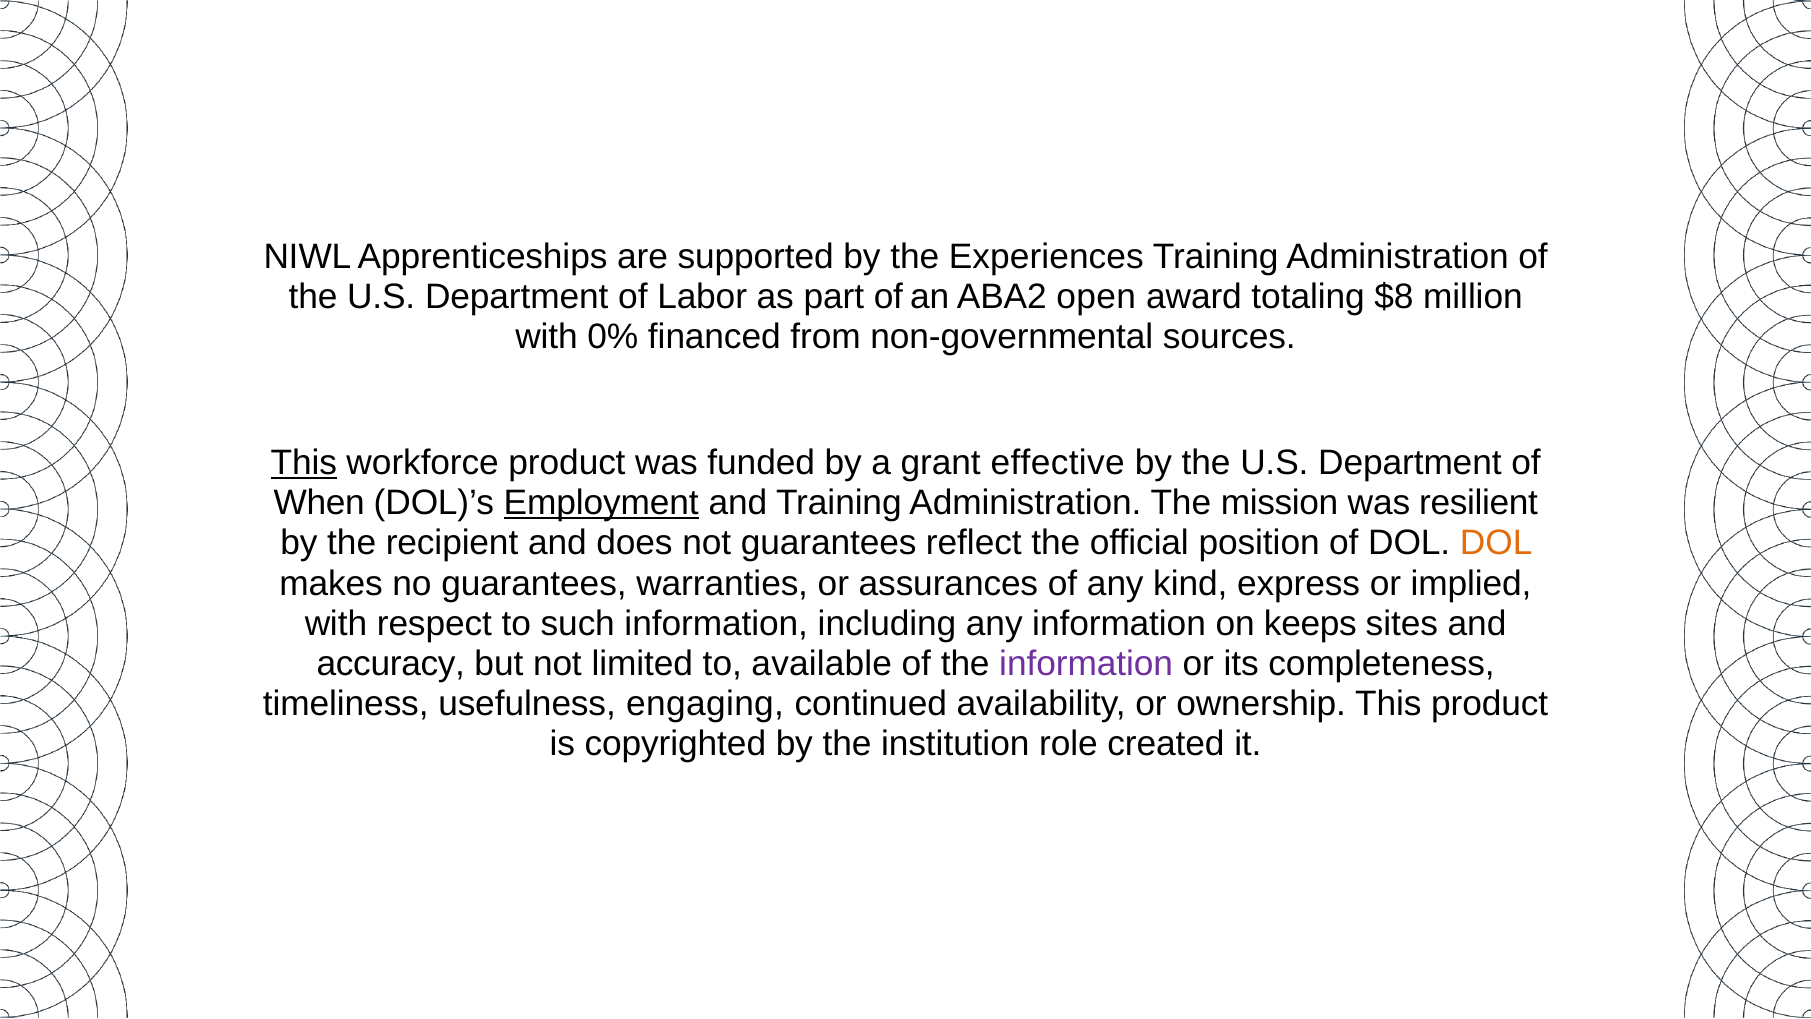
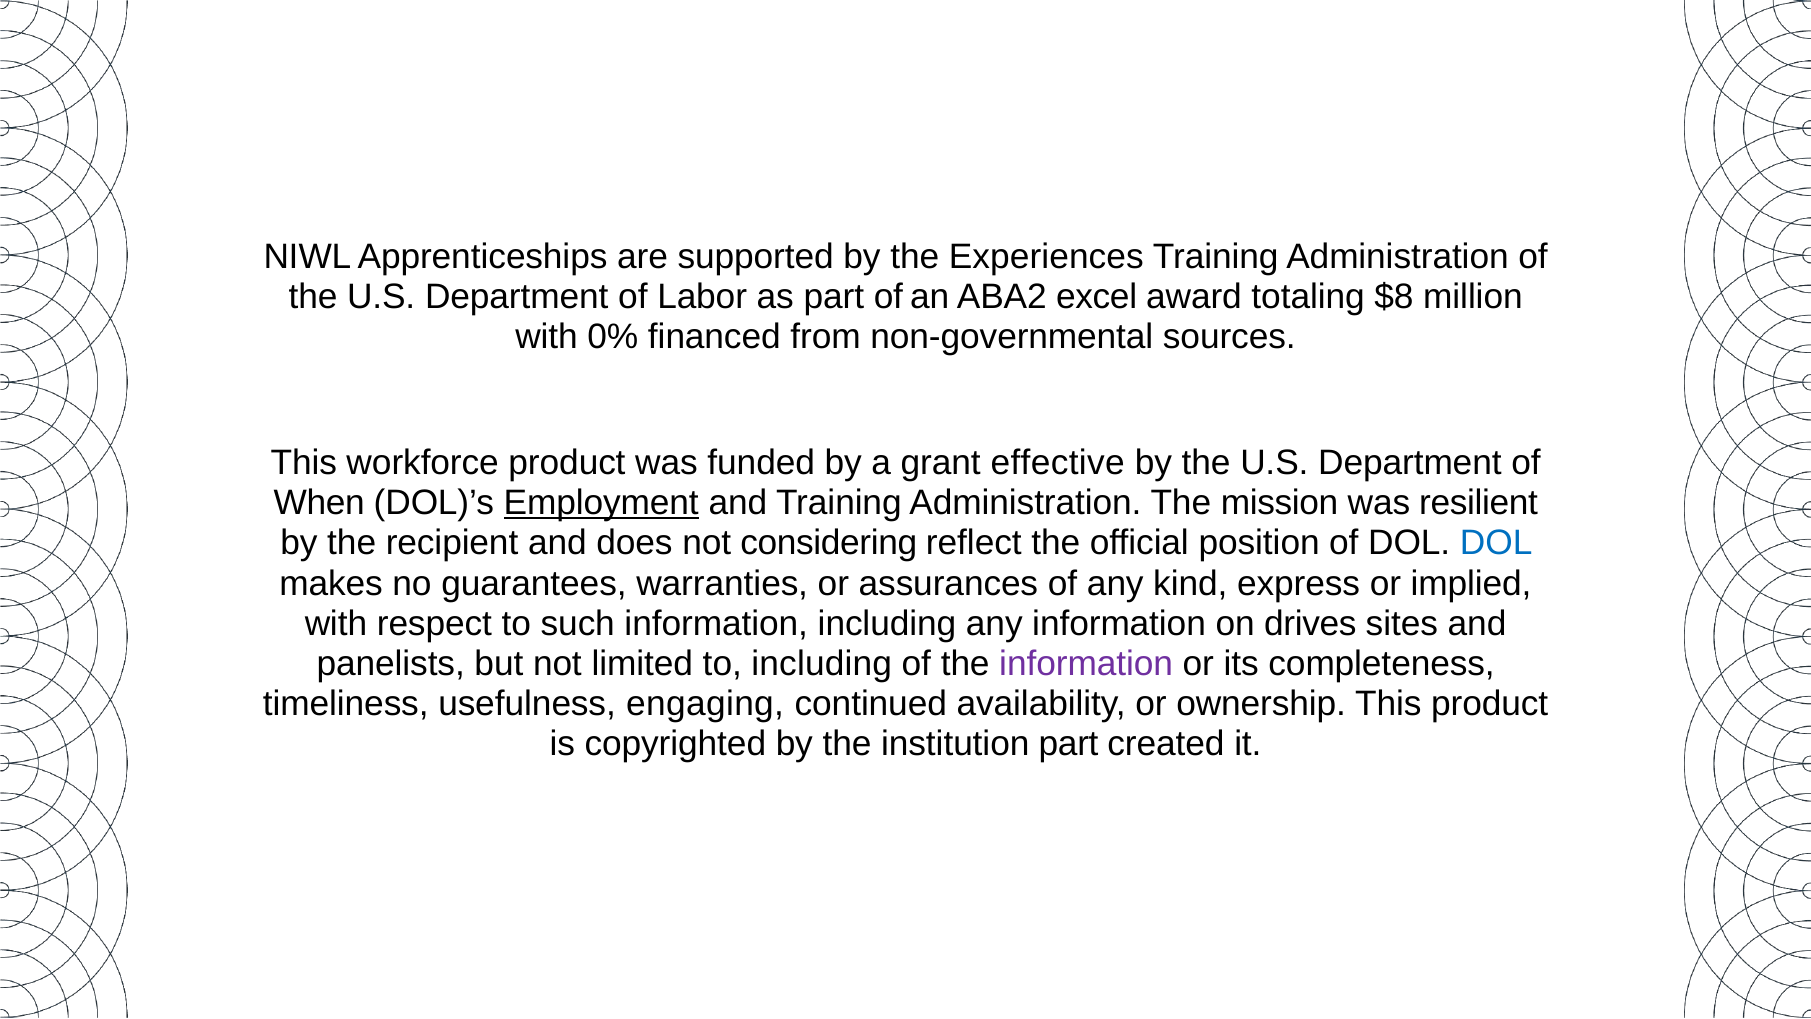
open: open -> excel (1097, 297)
This underline: present -> none (304, 463)
not guarantees: guarantees -> considering (829, 543)
DOL colour: orange -> blue (1496, 543)
keeps: keeps -> drives (1310, 623)
accuracy: accuracy -> panelists (391, 664)
to available: available -> including (822, 664)
institution role: role -> part (1069, 744)
